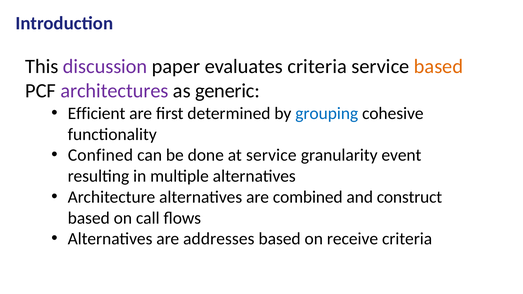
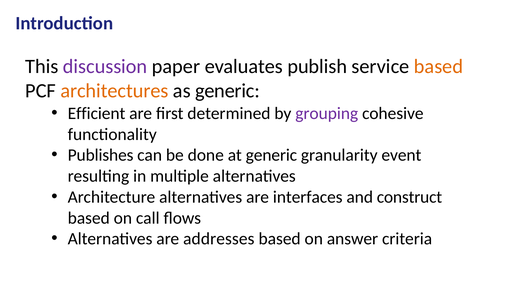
evaluates criteria: criteria -> publish (317, 67)
architectures colour: purple -> orange (114, 91)
grouping colour: blue -> purple (327, 113)
Confined: Confined -> Publishes (101, 155)
at service: service -> generic (271, 155)
combined: combined -> interfaces (308, 197)
receive: receive -> answer (352, 239)
